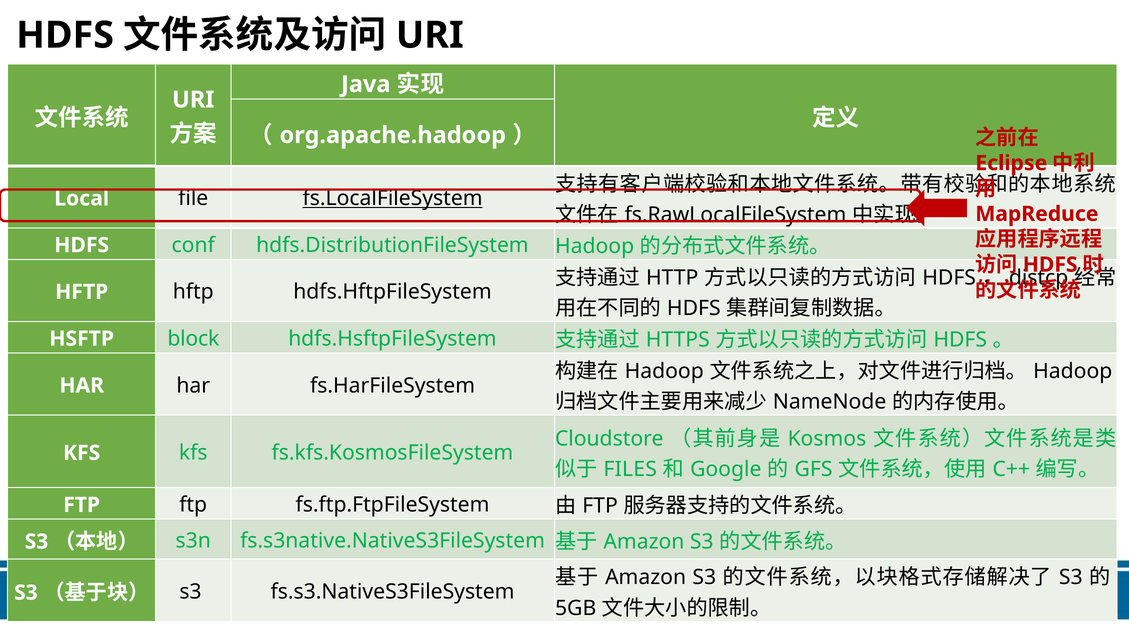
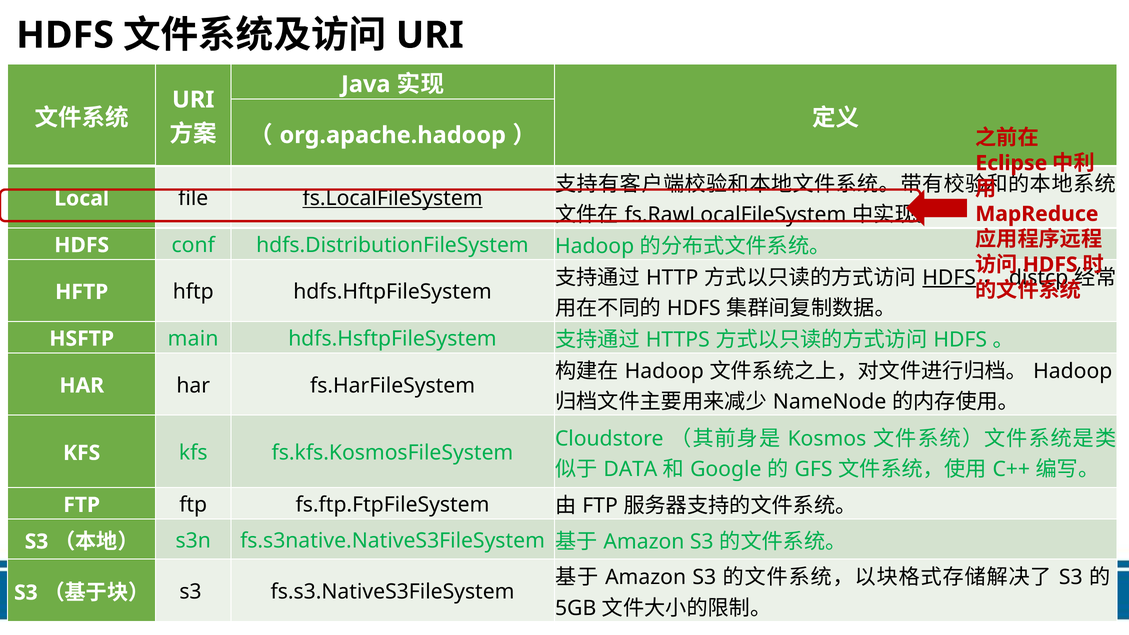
HDFS underline: none -> present (949, 278)
block: block -> main (193, 339)
FILES: FILES -> DATA (630, 469)
